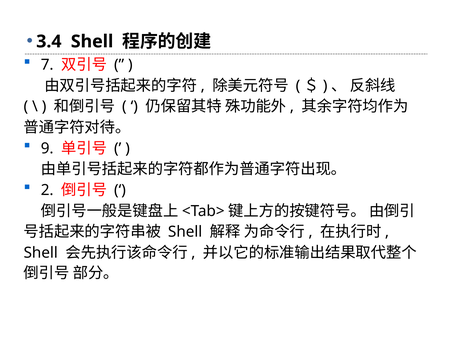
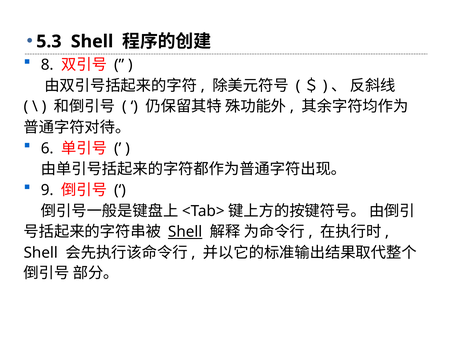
3.4: 3.4 -> 5.3 (49, 41)
7: 7 -> 8 (47, 65)
9: 9 -> 6 (47, 148)
2: 2 -> 9 (47, 190)
Shell underline: none -> present (185, 232)
